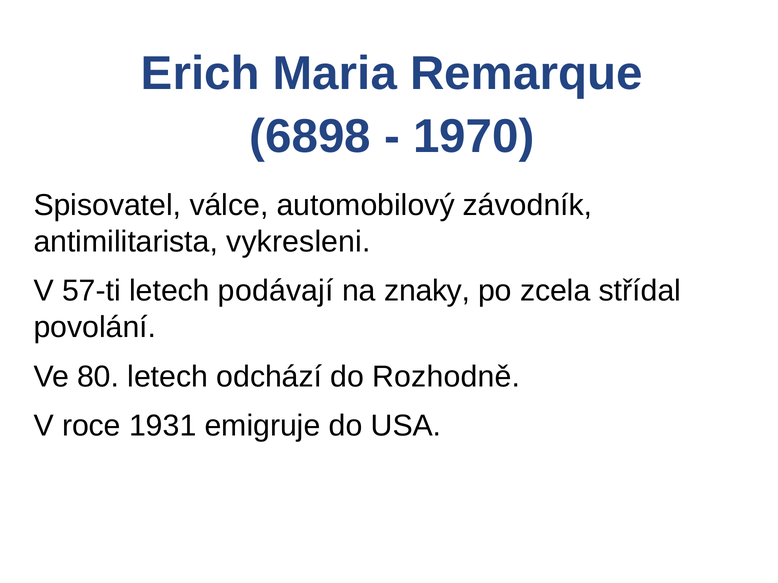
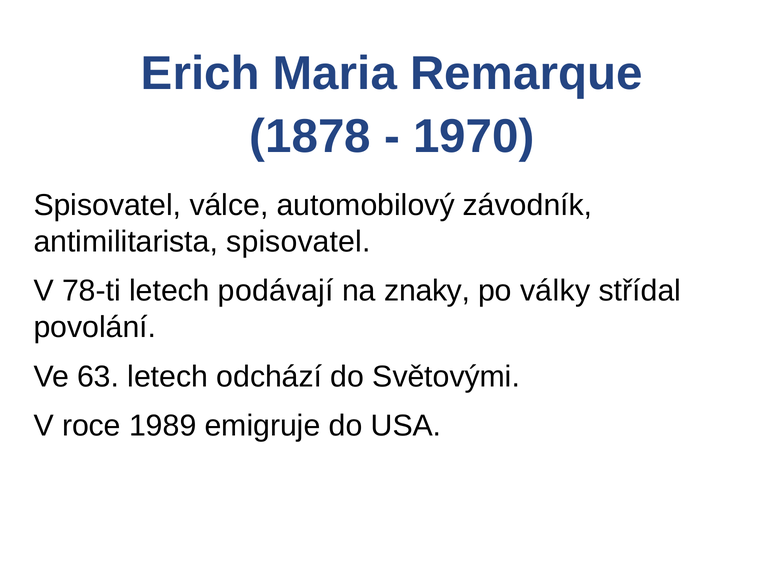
6898: 6898 -> 1878 (310, 136)
antimilitarista vykresleni: vykresleni -> spisovatel (298, 242)
57-ti: 57-ti -> 78-ti (91, 291)
zcela: zcela -> války (555, 291)
80: 80 -> 63 (98, 377)
Rozhodně: Rozhodně -> Světovými (446, 377)
1931: 1931 -> 1989 (163, 426)
